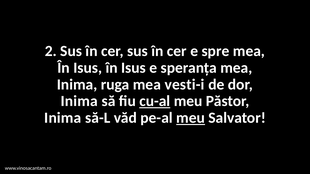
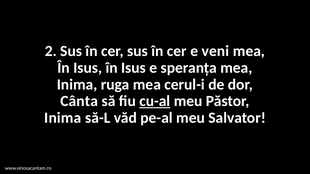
spre: spre -> veni (215, 51)
vesti-i: vesti-i -> cerul-i (185, 85)
Inima: Inima -> Cânta (79, 101)
meu underline: present -> none (191, 118)
